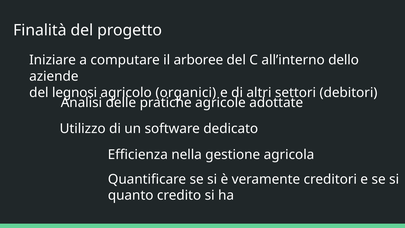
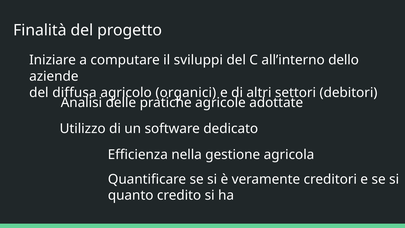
arboree: arboree -> sviluppi (198, 60)
legnosi: legnosi -> diffusa (74, 93)
